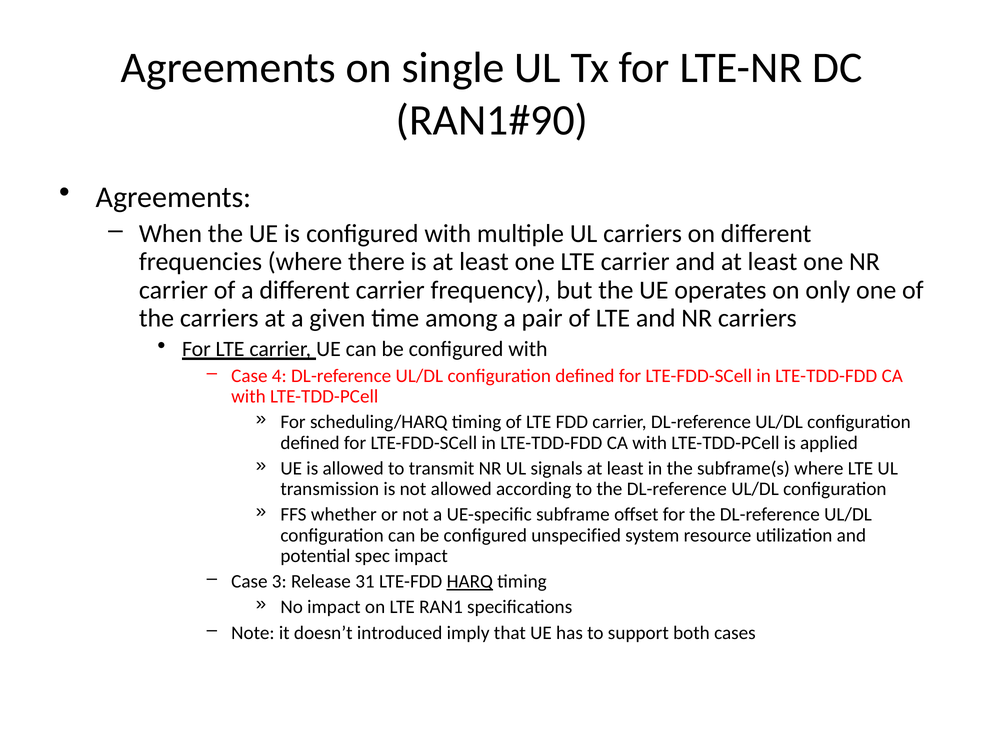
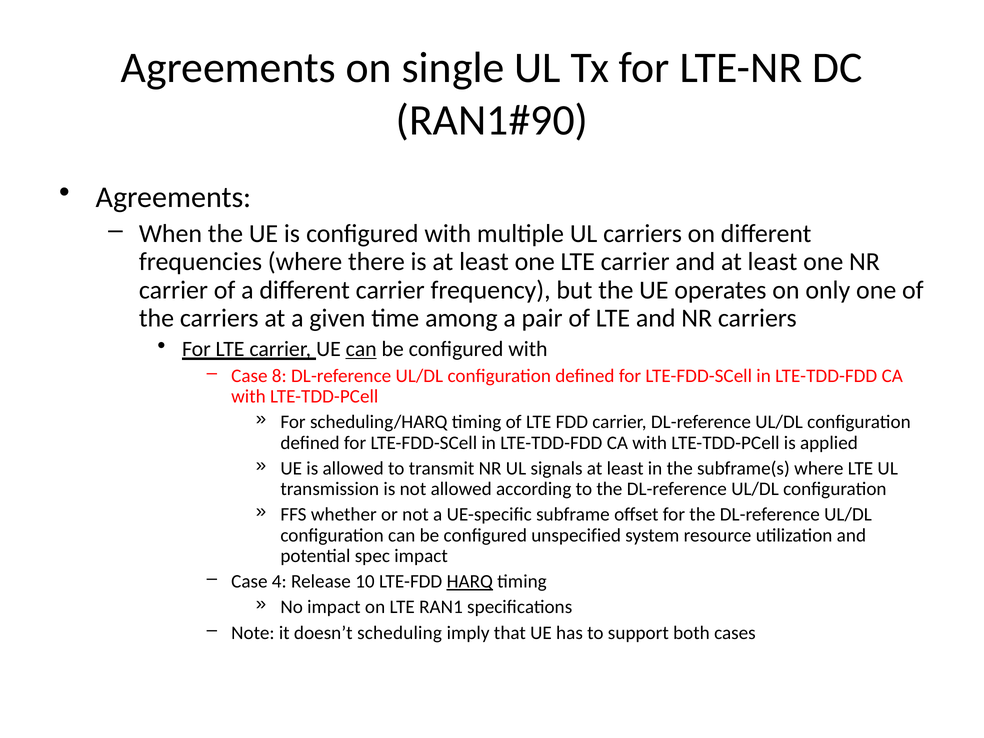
can underline: none -> present (361, 349)
4: 4 -> 8 (279, 376)
3: 3 -> 4 (279, 582)
31: 31 -> 10 (365, 582)
introduced: introduced -> scheduling (400, 633)
